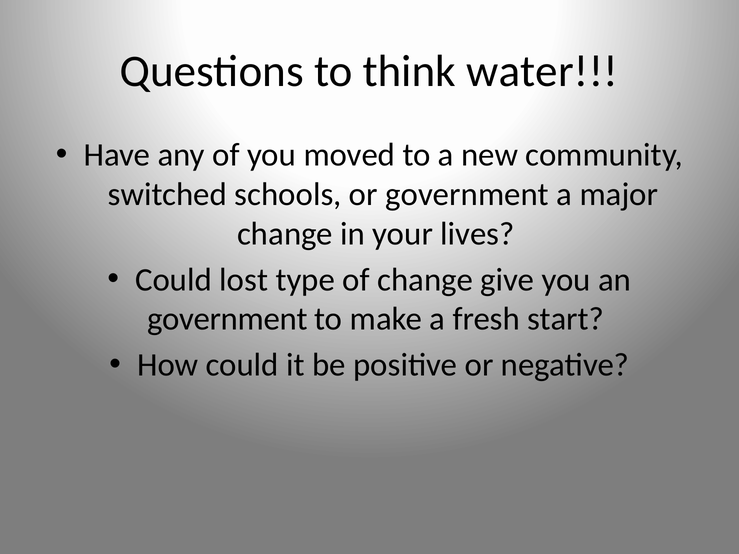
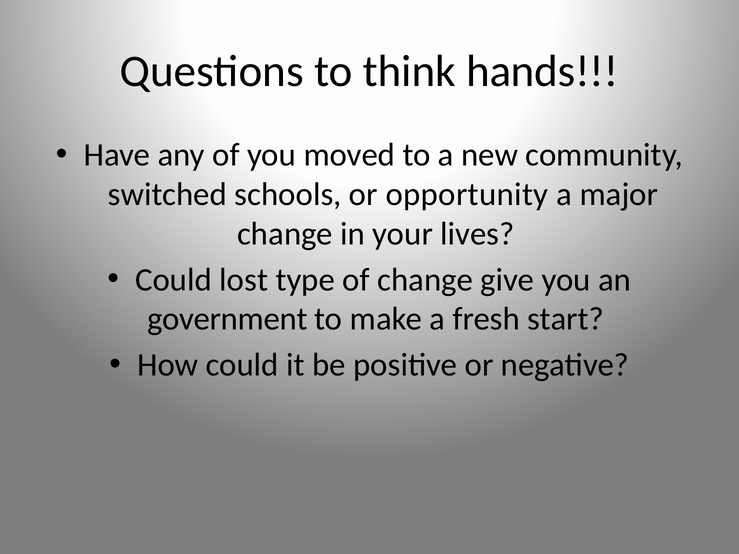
water: water -> hands (542, 72)
or government: government -> opportunity (467, 194)
